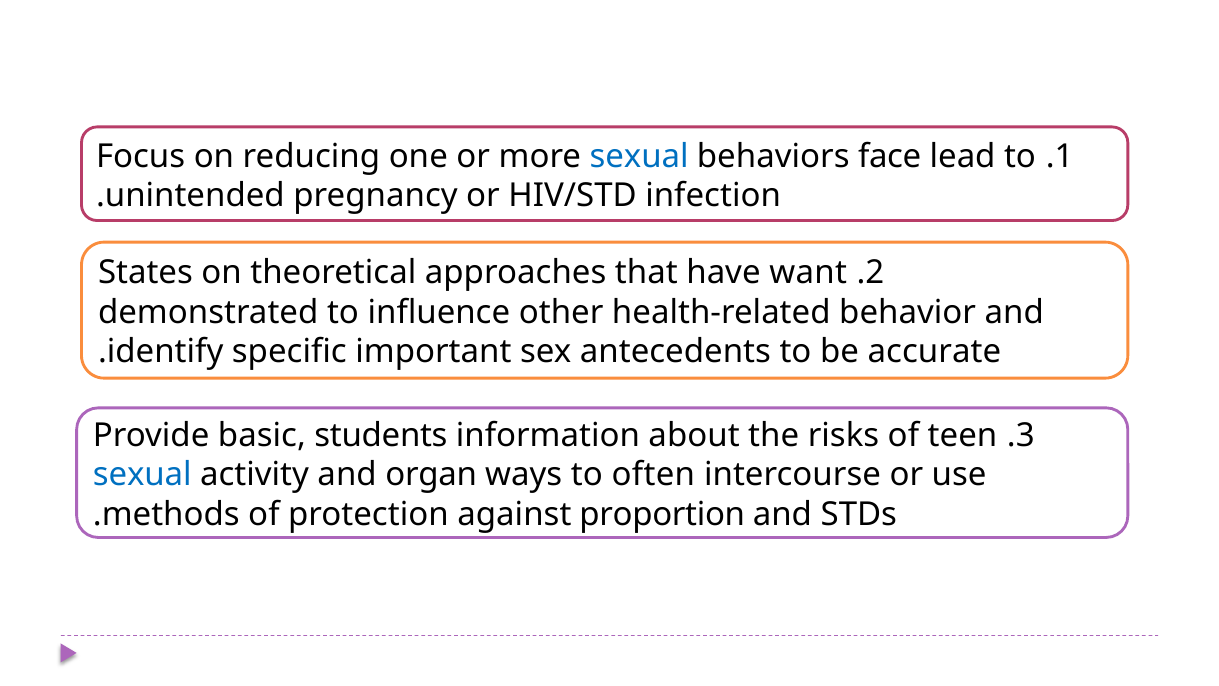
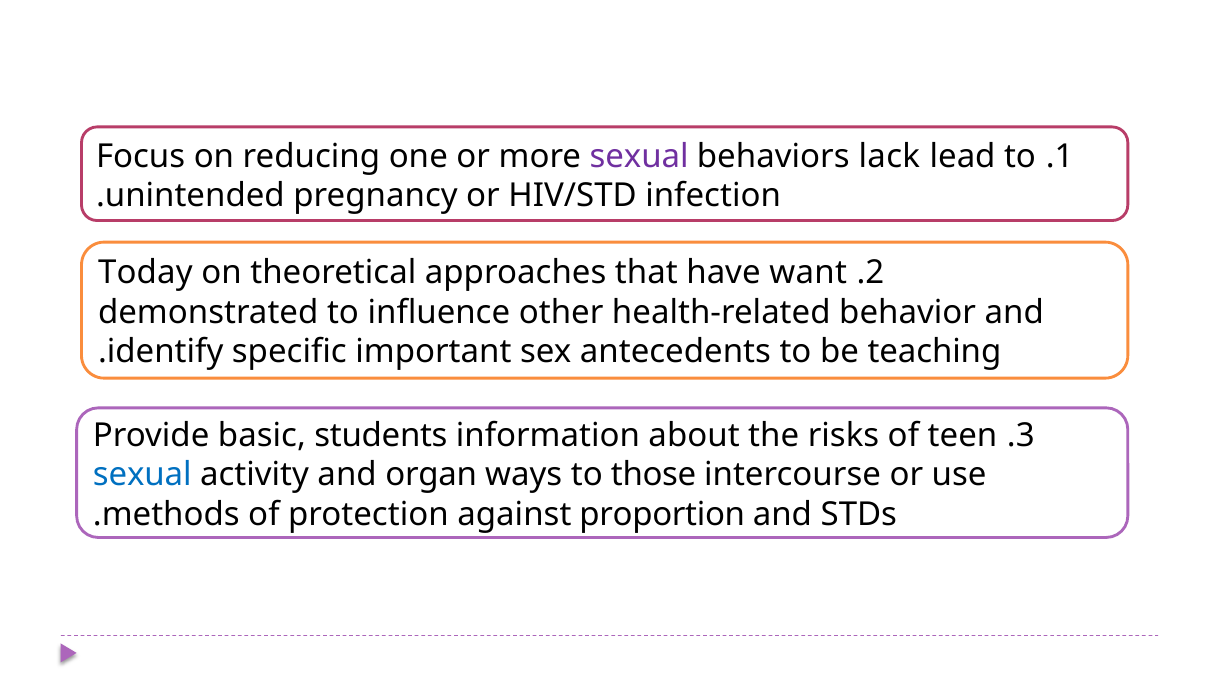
sexual colour: blue -> purple (639, 156)
face: face -> lack (889, 156)
States: States -> Today (145, 273)
accurate: accurate -> teaching (934, 352)
often: often -> those (654, 475)
